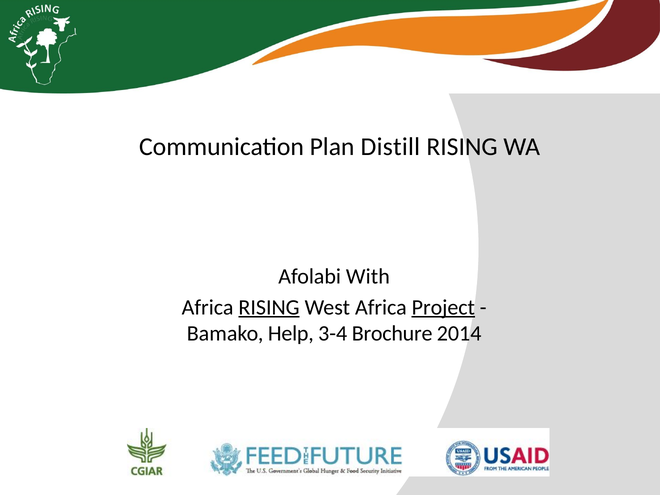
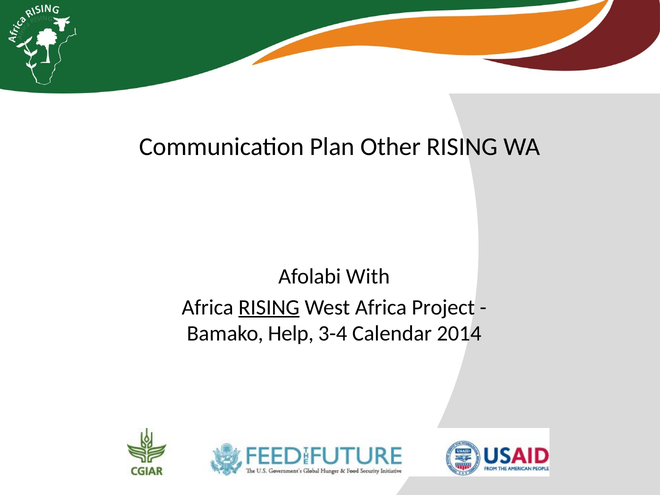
Distill: Distill -> Other (391, 147)
Project underline: present -> none (443, 307)
Brochure: Brochure -> Calendar (392, 334)
